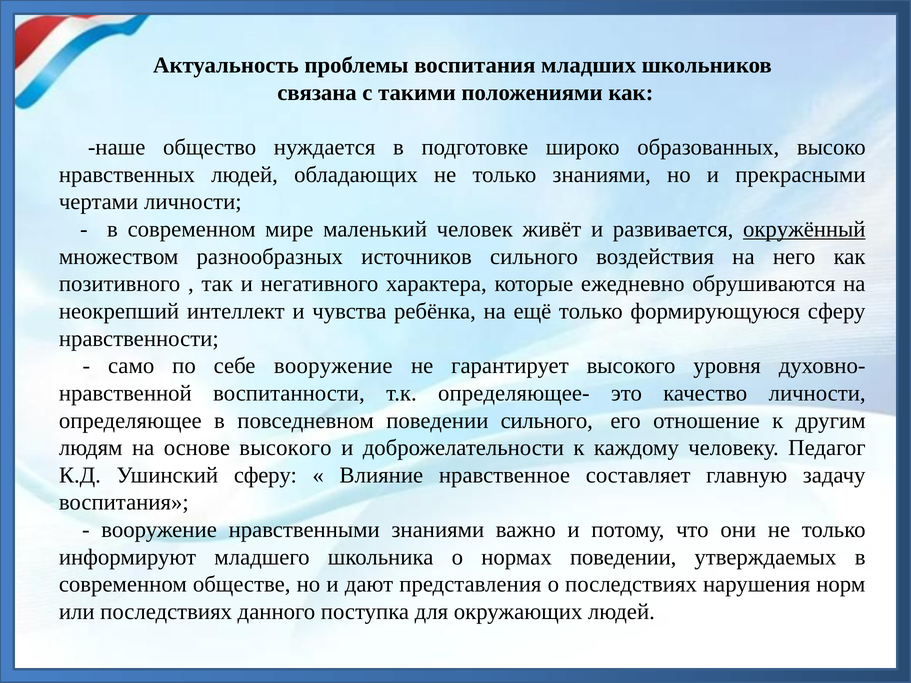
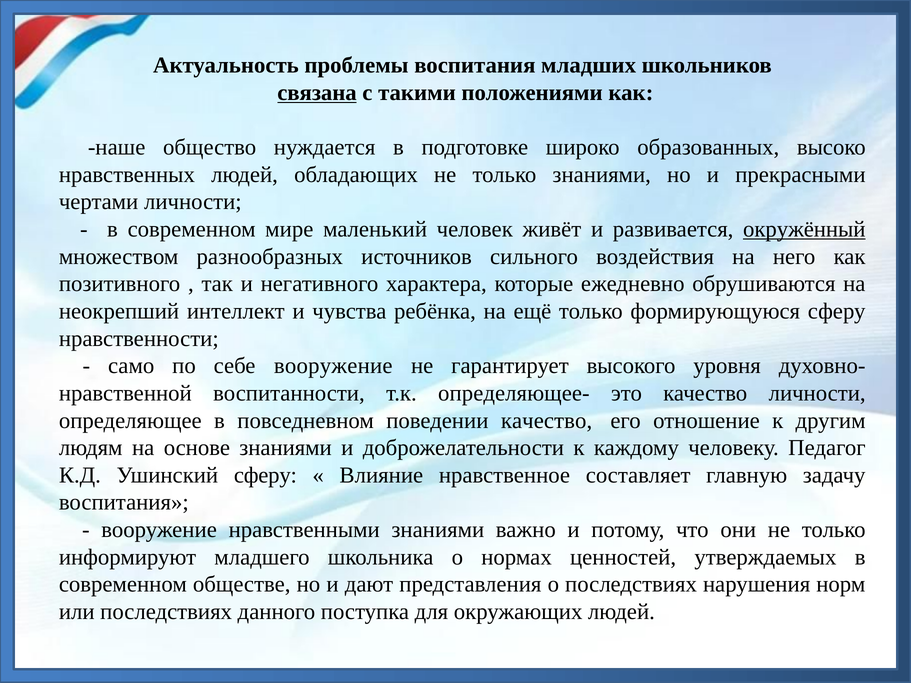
связана underline: none -> present (317, 93)
поведении сильного: сильного -> качество (547, 421)
основе высокого: высокого -> знаниями (286, 448)
нормах поведении: поведении -> ценностей (623, 557)
